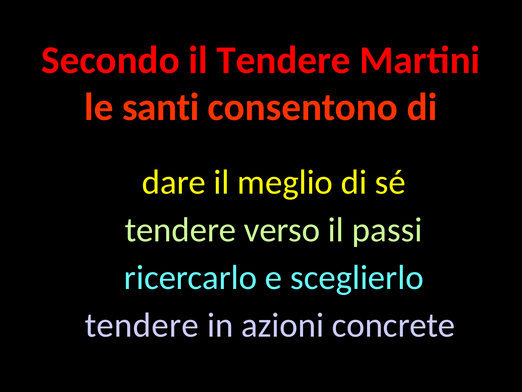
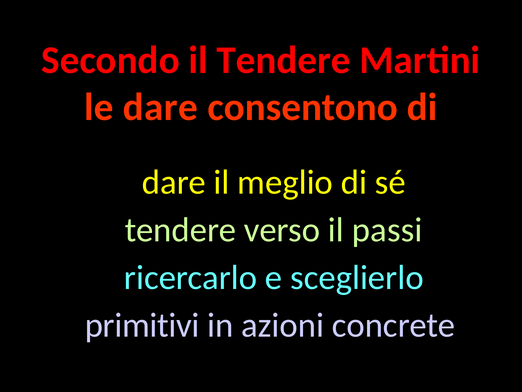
le santi: santi -> dare (160, 107)
tendere: tendere -> primitivi (142, 325)
